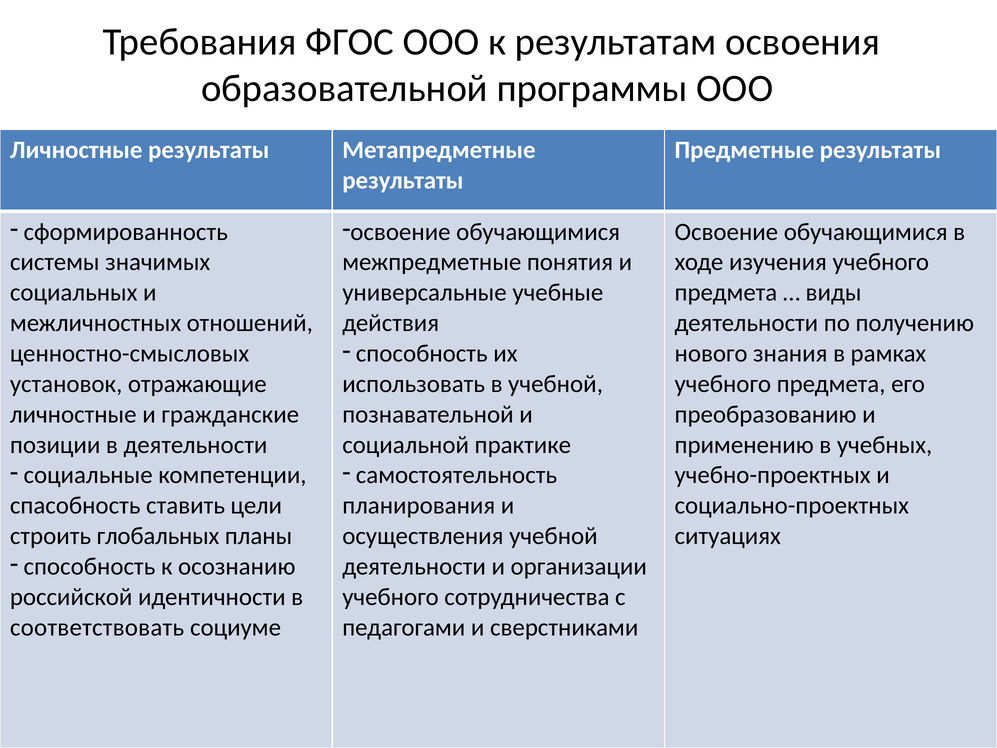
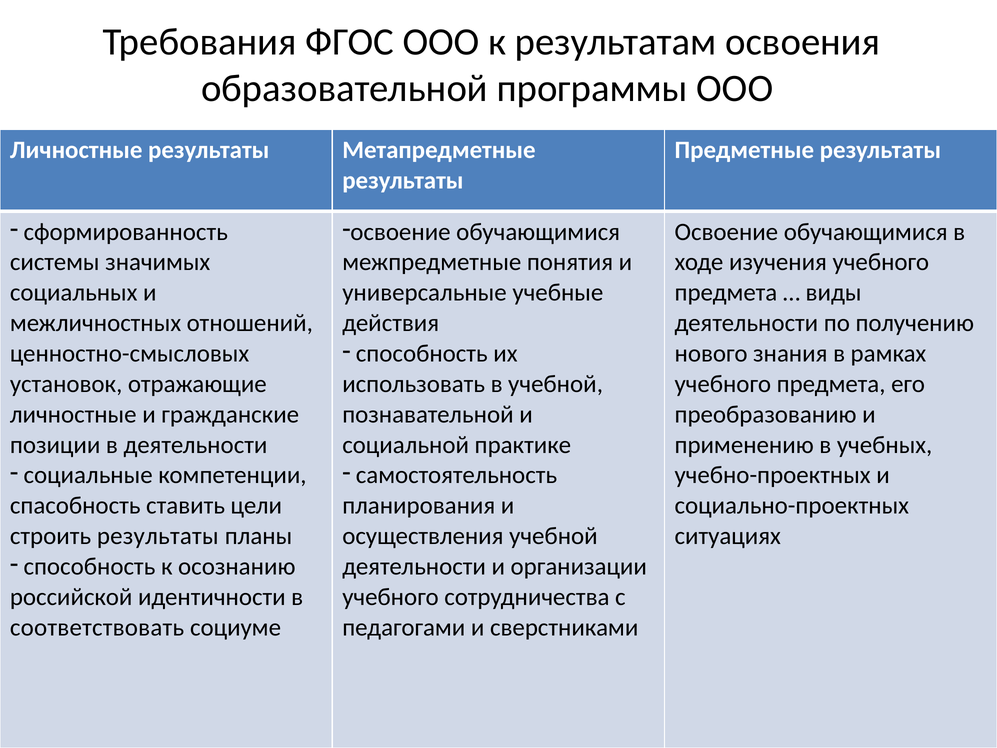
строить глобальных: глобальных -> результаты (158, 536)
